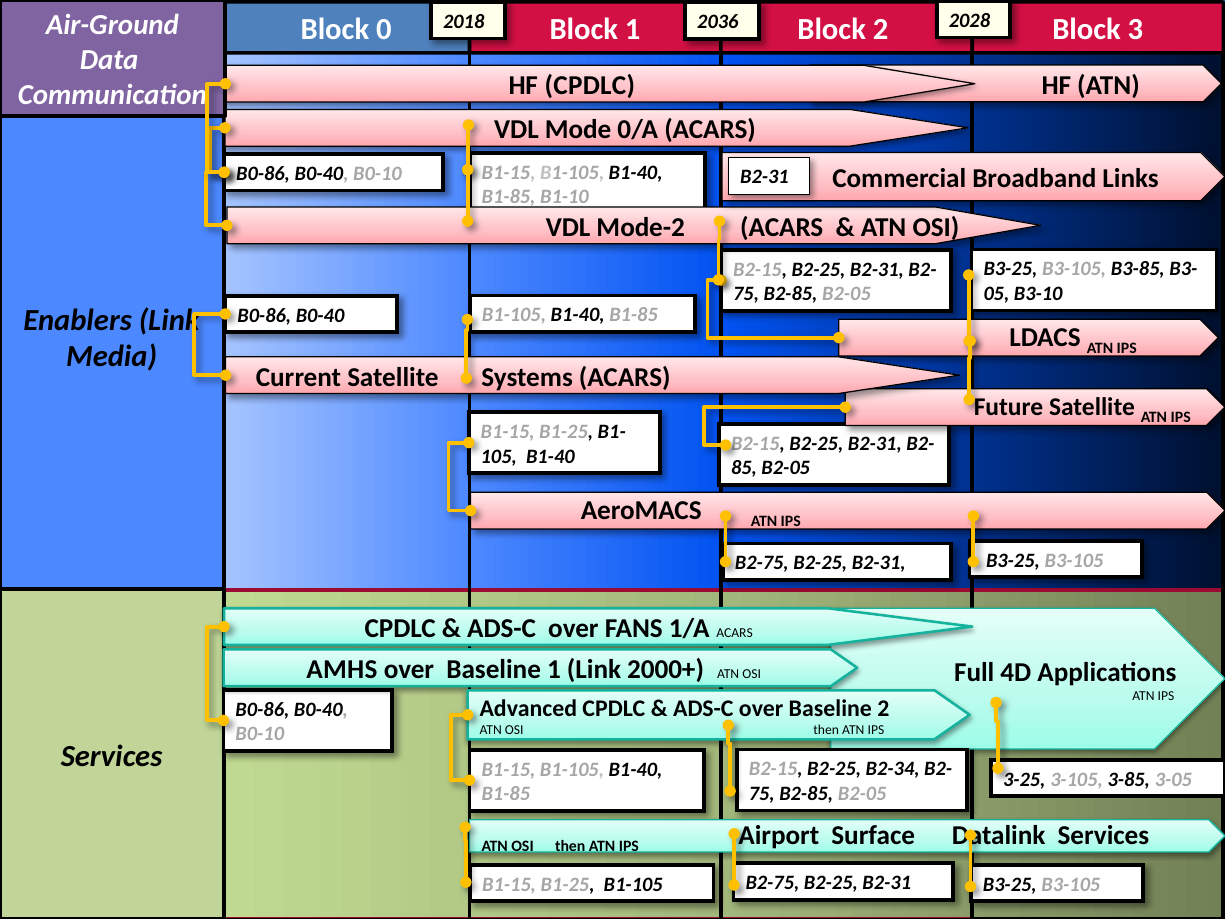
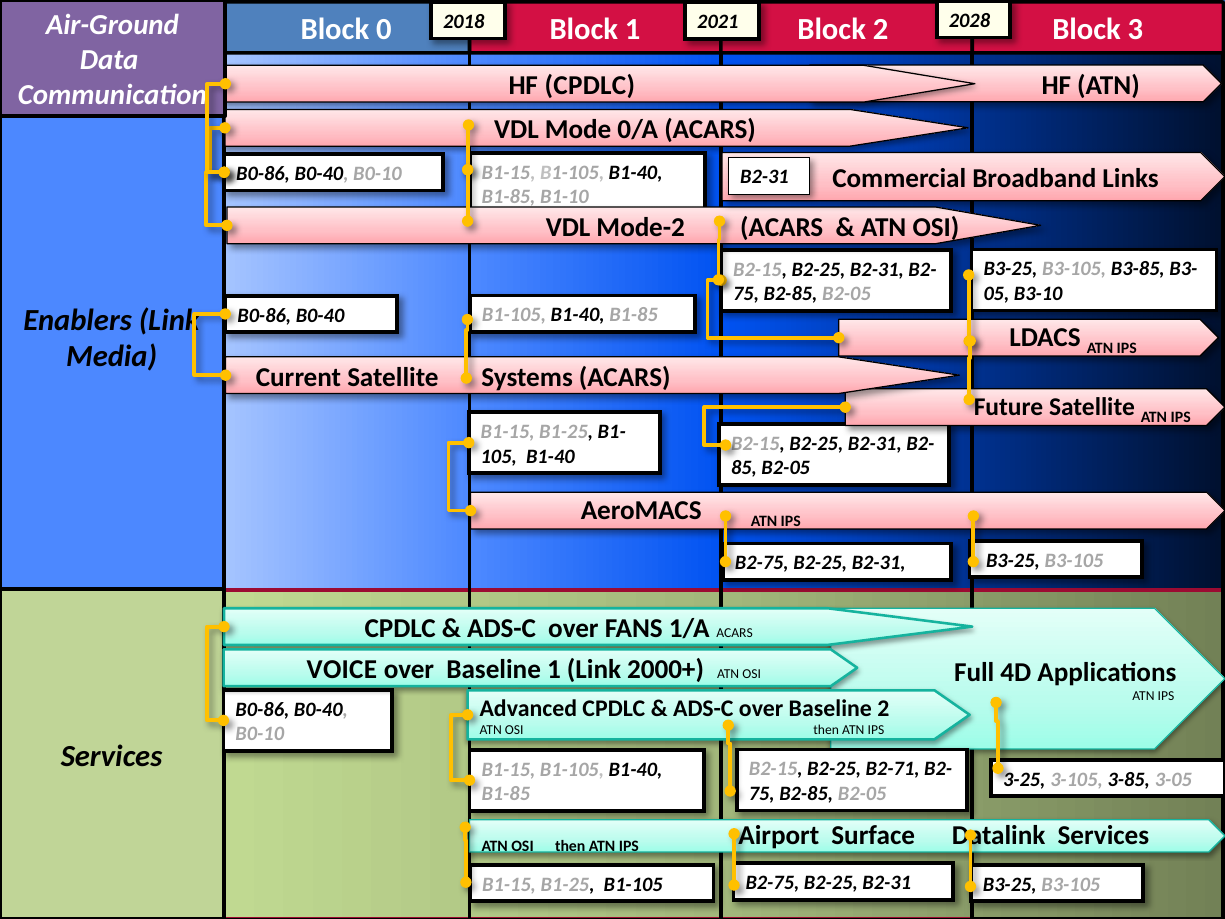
2036: 2036 -> 2021 (718, 22)
AMHS: AMHS -> VOICE (342, 669)
B2-34: B2-34 -> B2-71 (893, 769)
